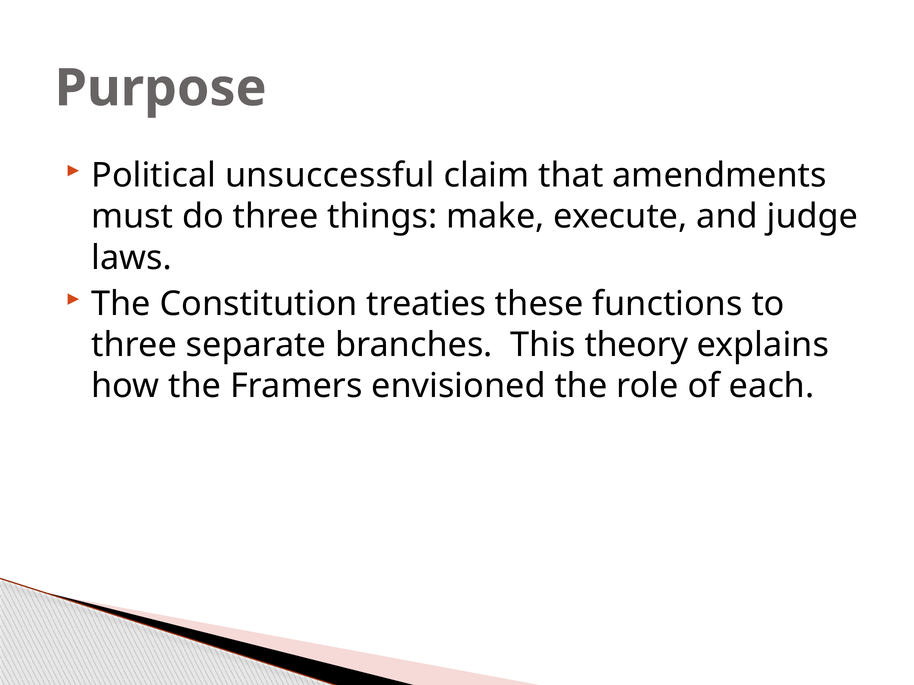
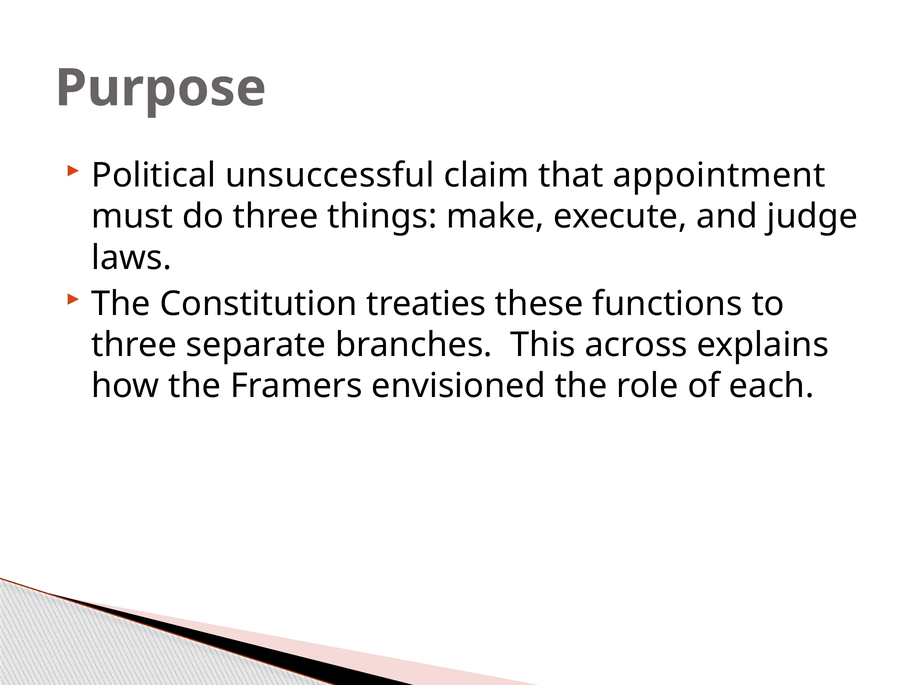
amendments: amendments -> appointment (719, 176)
theory: theory -> across (636, 345)
